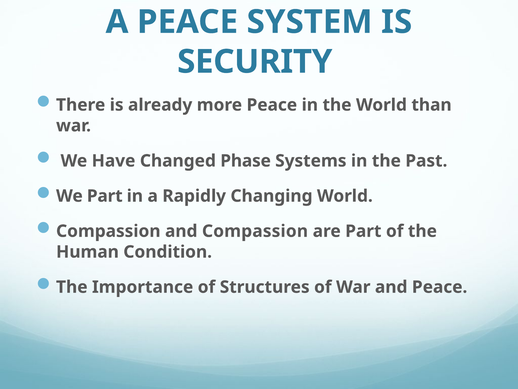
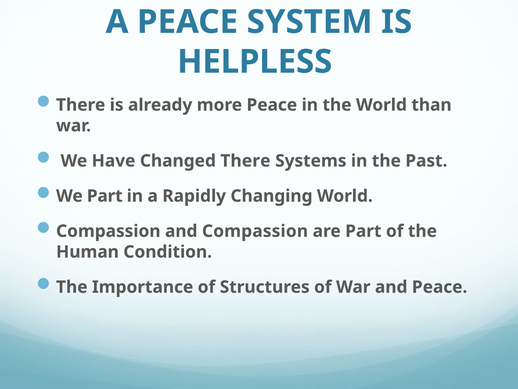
SECURITY: SECURITY -> HELPLESS (255, 62)
Changed Phase: Phase -> There (245, 161)
